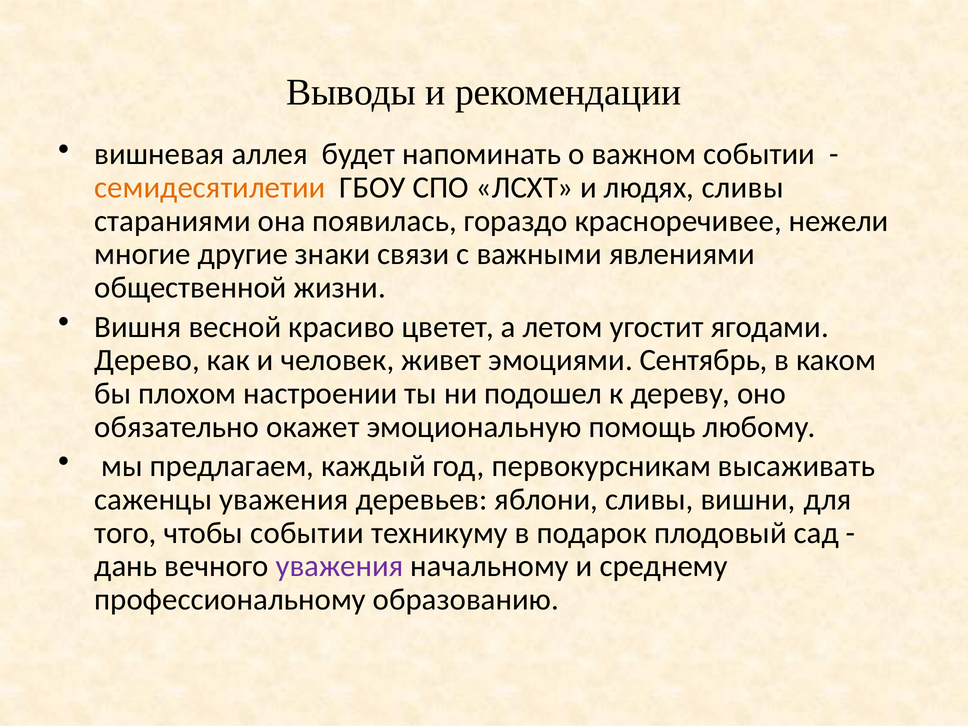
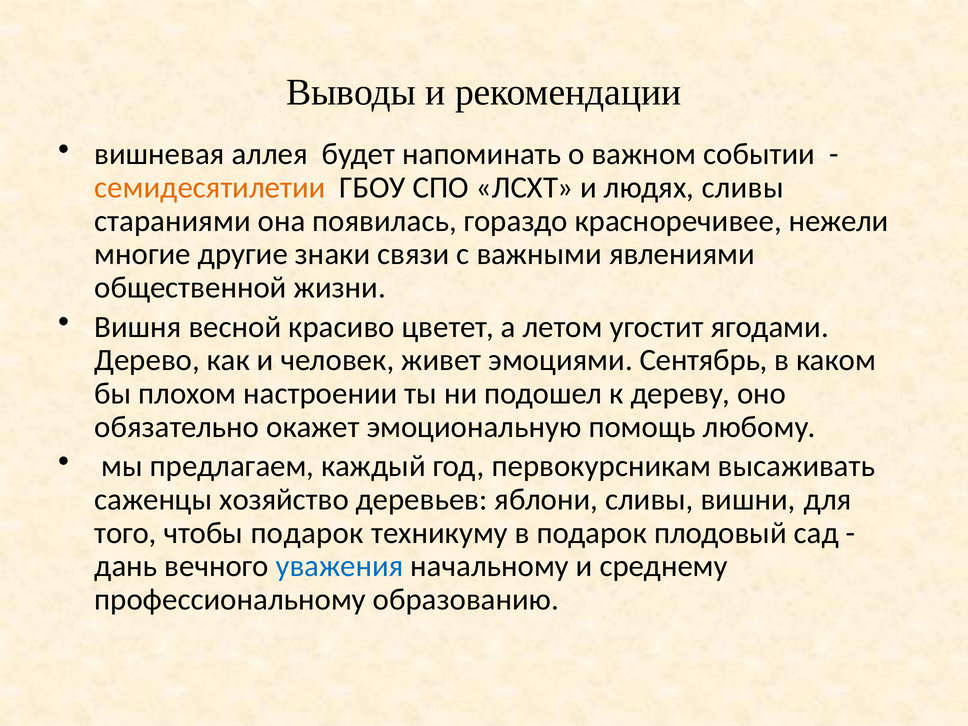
саженцы уважения: уважения -> хозяйство (284, 500)
чтобы событии: событии -> подарок (307, 533)
уважения colour: purple -> blue (340, 566)
